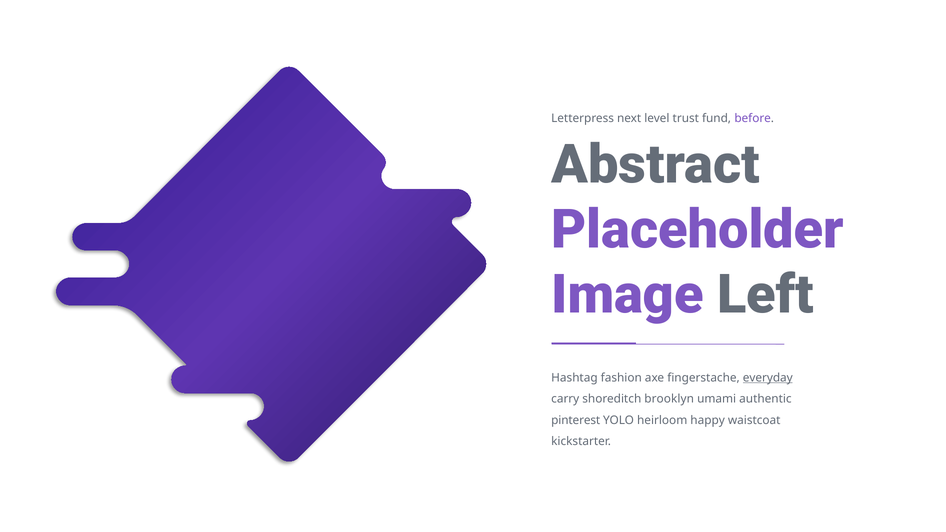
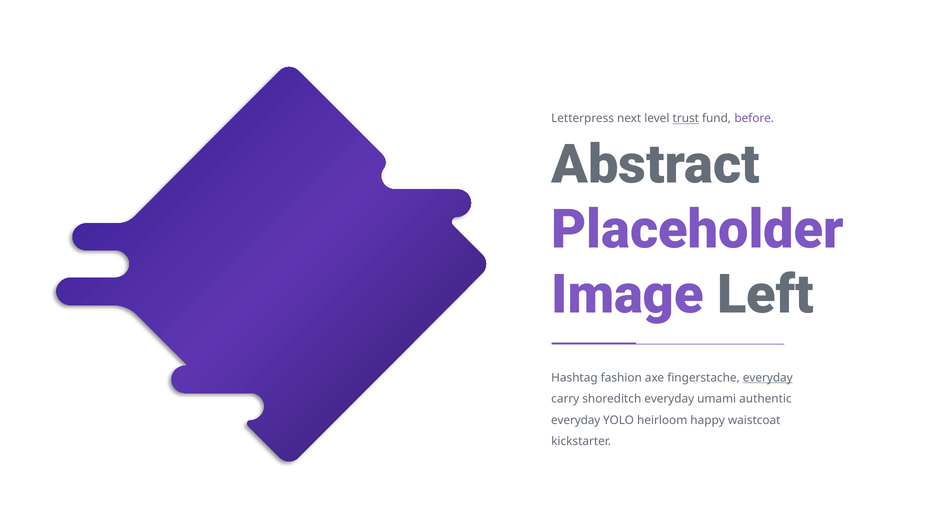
trust underline: none -> present (686, 119)
shoreditch brooklyn: brooklyn -> everyday (669, 399)
pinterest: pinterest -> everyday (576, 420)
